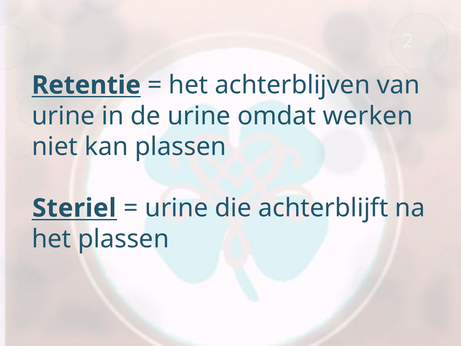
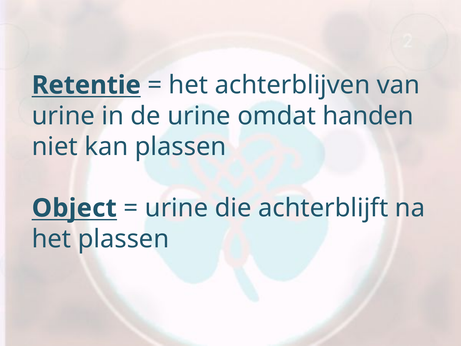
werken: werken -> handen (368, 116)
Steriel: Steriel -> Object (74, 208)
